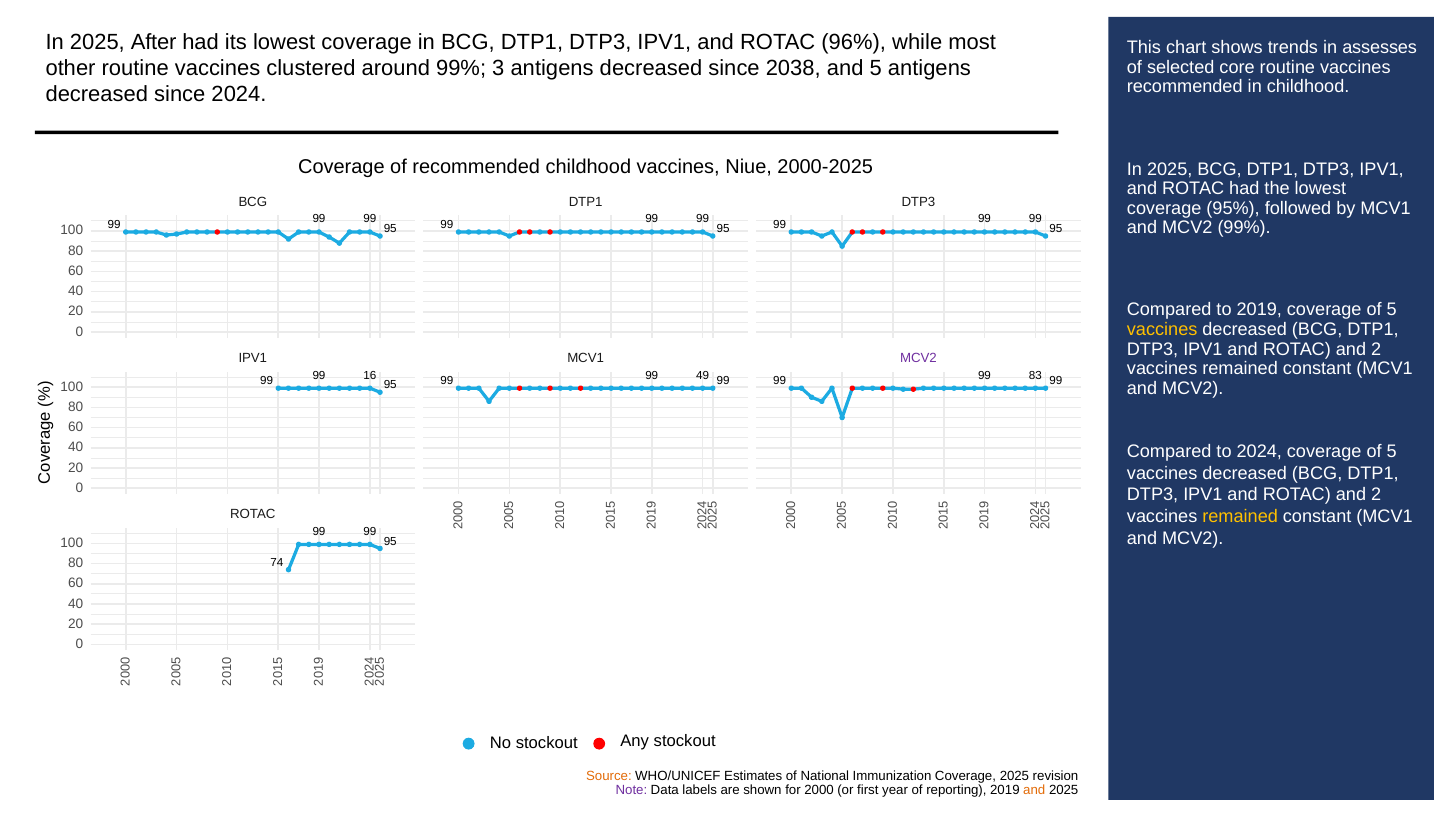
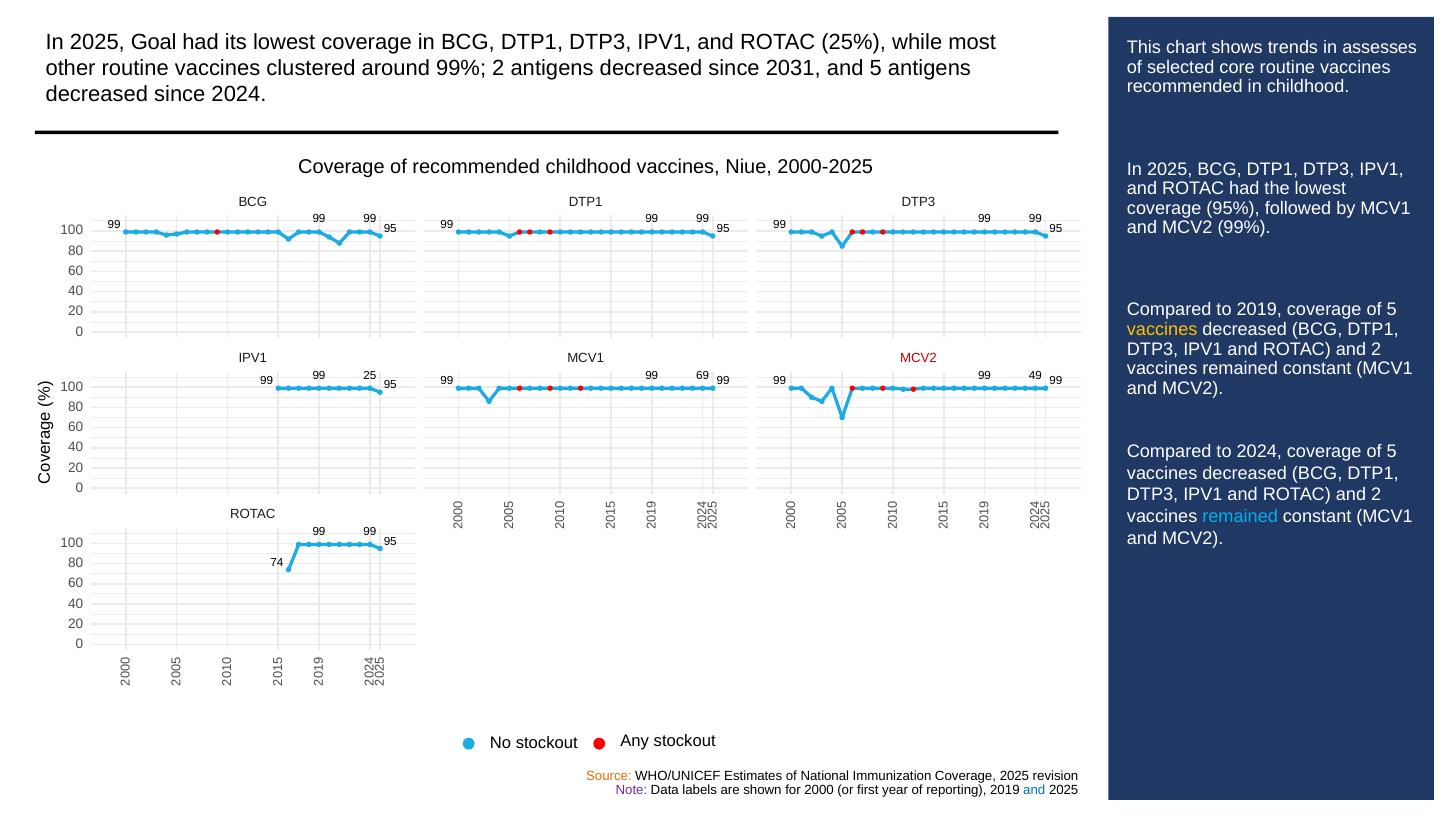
After: After -> Goal (154, 42)
96%: 96% -> 25% (854, 42)
99% 3: 3 -> 2 (498, 68)
2038: 2038 -> 2031 (793, 68)
MCV2 colour: purple -> red (918, 358)
16: 16 -> 25 (370, 375)
49: 49 -> 69 (703, 375)
83: 83 -> 49 (1035, 375)
remained colour: yellow -> light blue (1240, 517)
and colour: orange -> blue (1034, 790)
